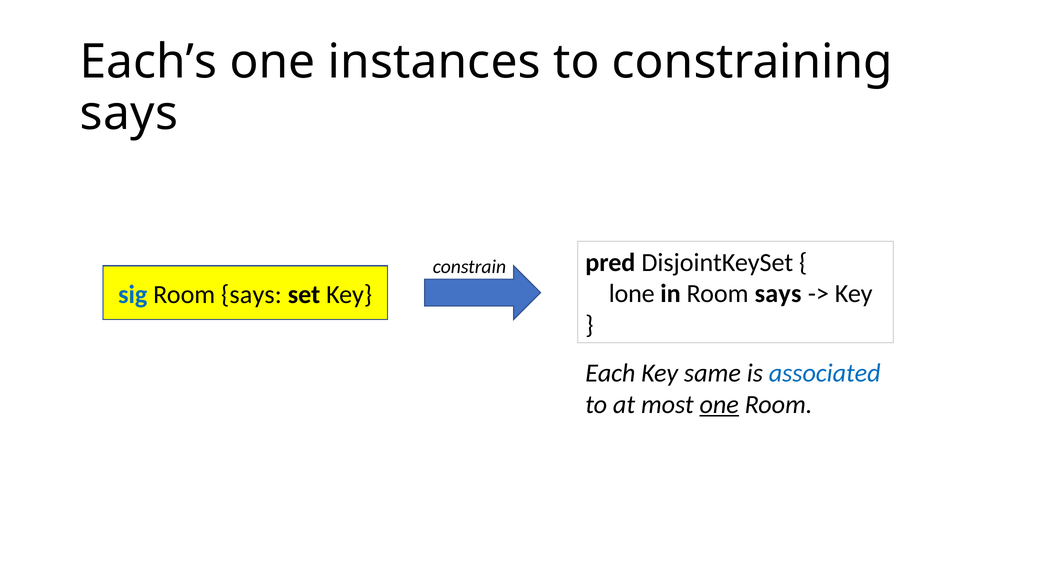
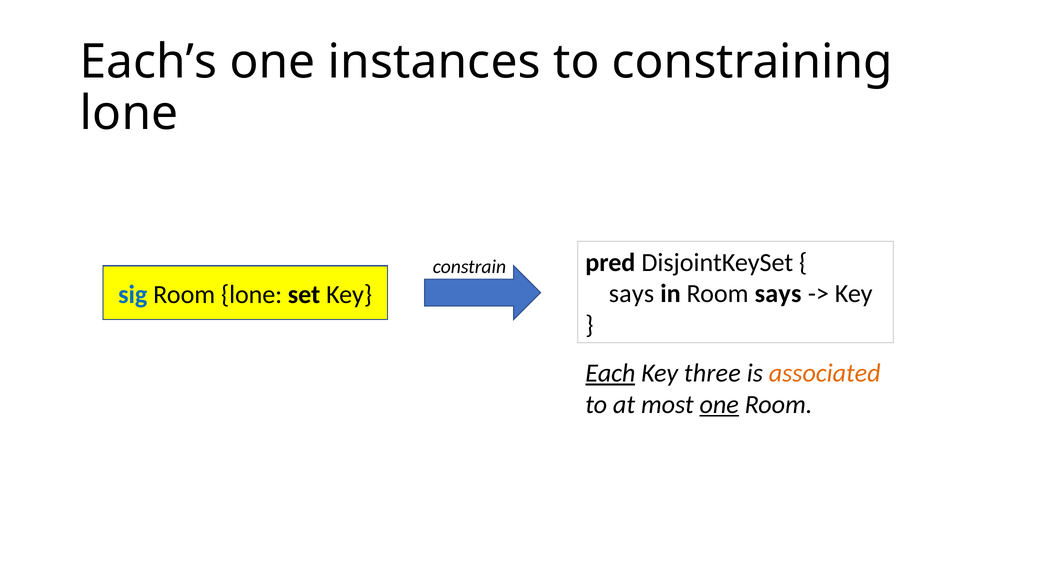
says: says -> lone (129, 114)
lone: lone -> says (632, 294)
says: says -> lone (252, 294)
Each underline: none -> present (610, 373)
same: same -> three (712, 373)
associated colour: blue -> orange (825, 373)
